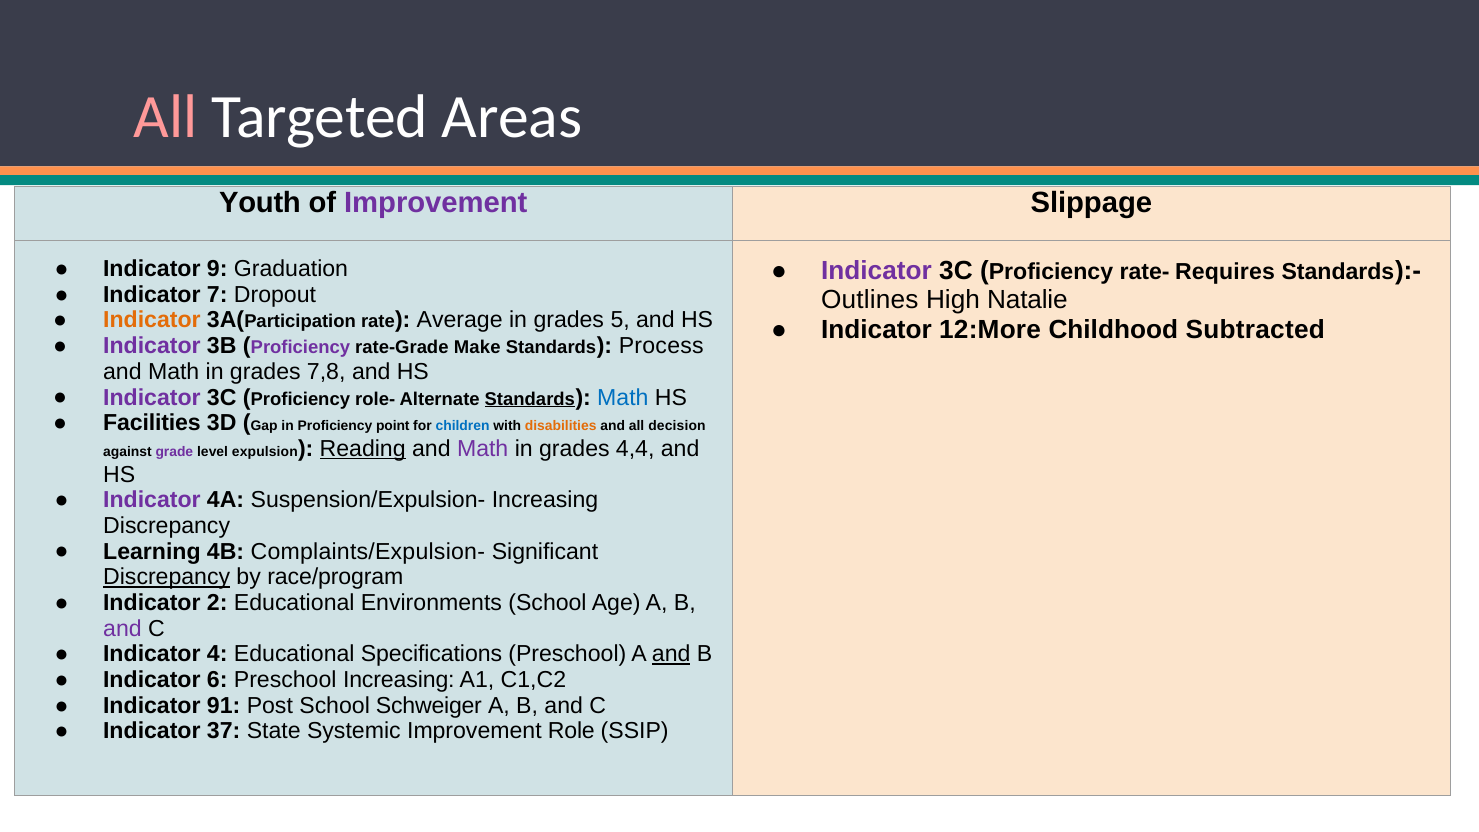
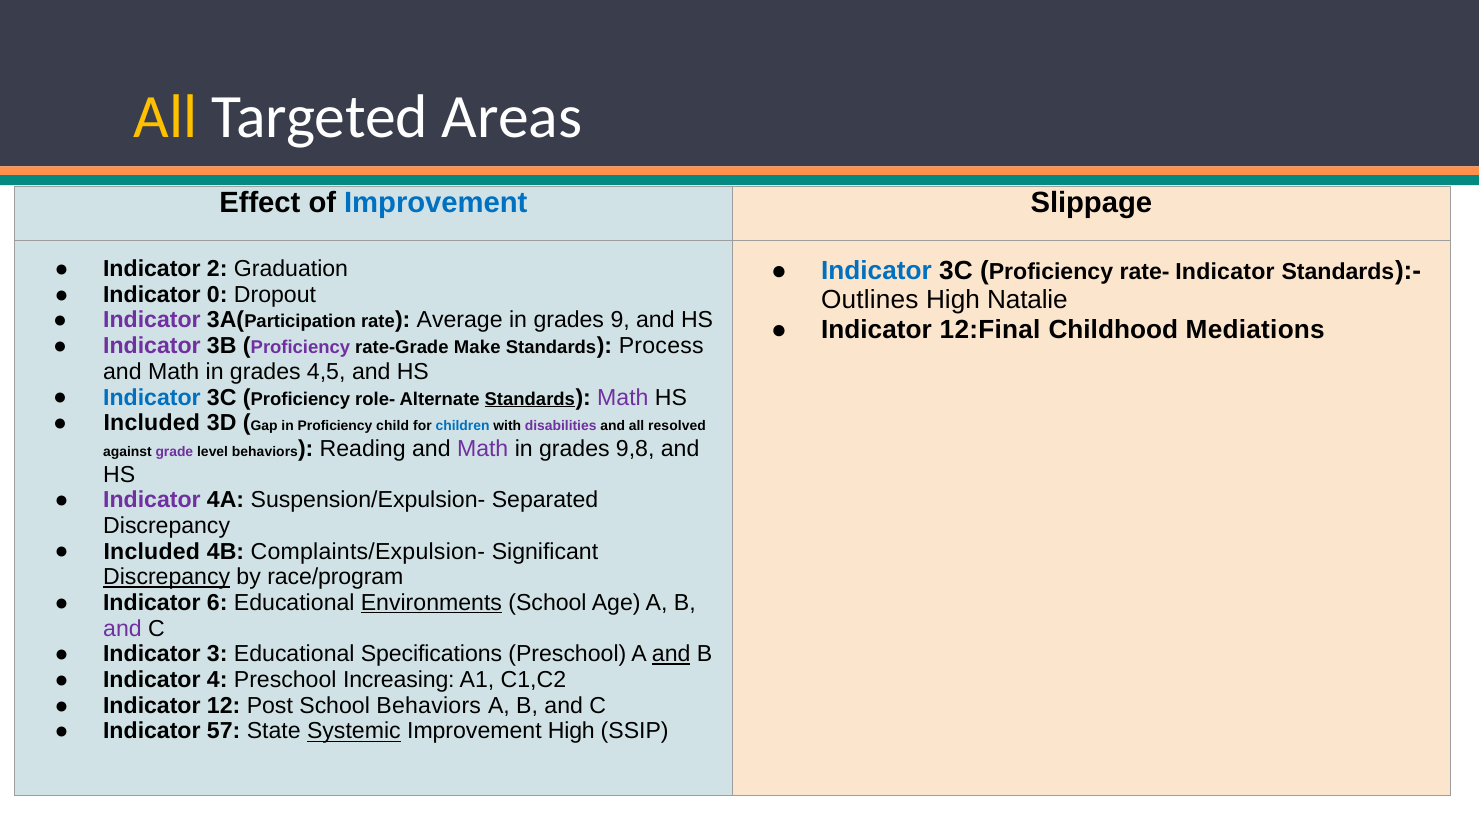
All colour: pink -> yellow (165, 117)
Youth: Youth -> Effect (260, 203)
Improvement colour: purple -> blue (436, 203)
9: 9 -> 2 (217, 269)
Indicator colour: purple -> blue (876, 271)
rate- Requires: Requires -> Indicator (1225, 272)
7: 7 -> 0 (217, 295)
Indicator colour: orange -> purple (152, 320)
5: 5 -> 9 (620, 320)
12:More: 12:More -> 12:Final (990, 330)
Subtracted: Subtracted -> Mediations (1255, 330)
7,8: 7,8 -> 4,5 (326, 372)
Indicator colour: purple -> blue (152, 397)
Math colour: blue -> purple (623, 397)
Facilities: Facilities -> Included (152, 423)
point: point -> child (393, 426)
disabilities colour: orange -> purple (561, 426)
decision: decision -> resolved (677, 426)
level expulsion: expulsion -> behaviors (265, 452)
Reading underline: present -> none (363, 449)
4,4: 4,4 -> 9,8 (635, 449)
Suspension/Expulsion- Increasing: Increasing -> Separated (545, 500)
Learning: Learning -> Included (152, 551)
2: 2 -> 6 (217, 603)
Environments underline: none -> present (431, 603)
4: 4 -> 3 (217, 654)
6: 6 -> 4 (217, 680)
91: 91 -> 12 (224, 706)
School Schweiger: Schweiger -> Behaviors (429, 706)
37: 37 -> 57 (224, 731)
Systemic underline: none -> present (354, 731)
Improvement Role: Role -> High (571, 731)
